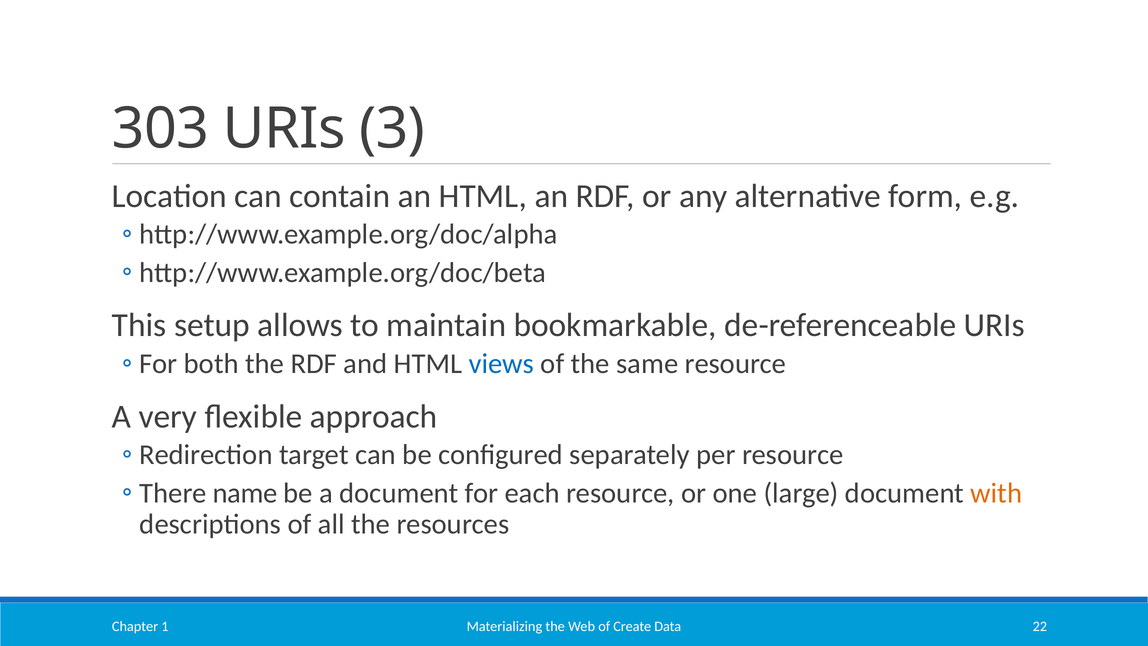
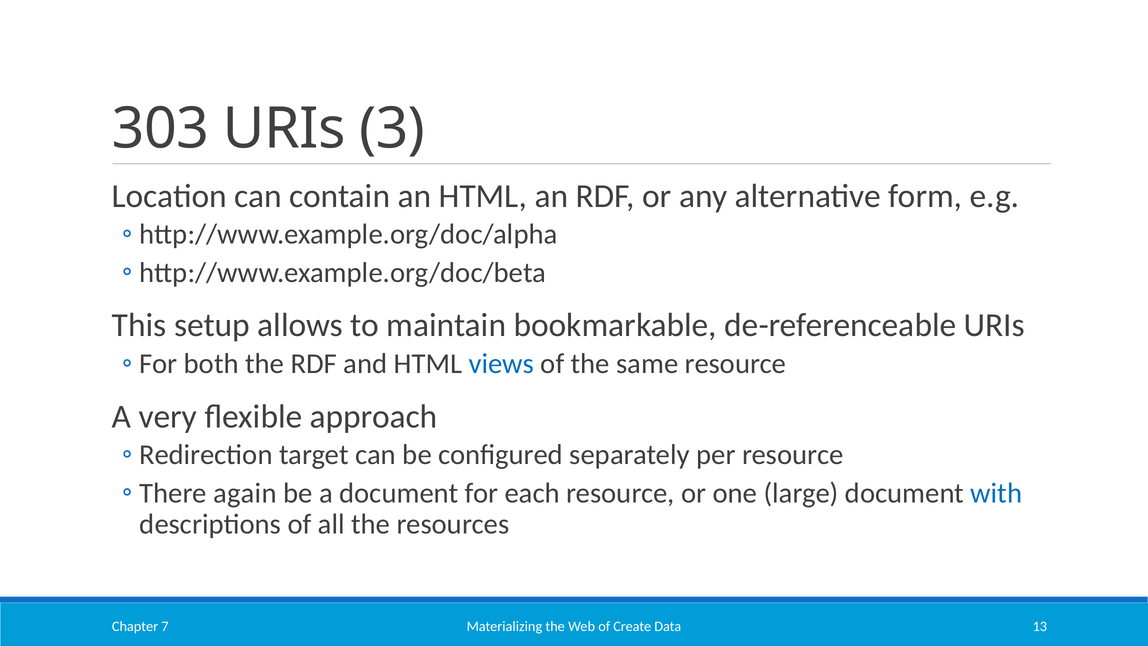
name: name -> again (245, 493)
with colour: orange -> blue (996, 493)
22: 22 -> 13 (1040, 626)
1: 1 -> 7 (165, 626)
